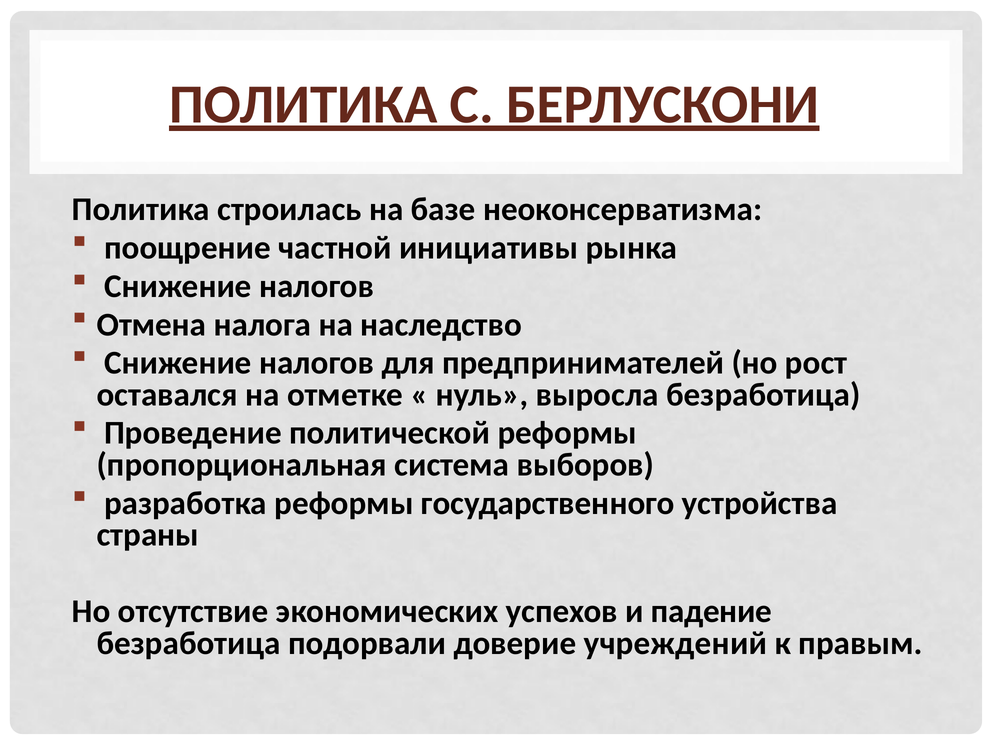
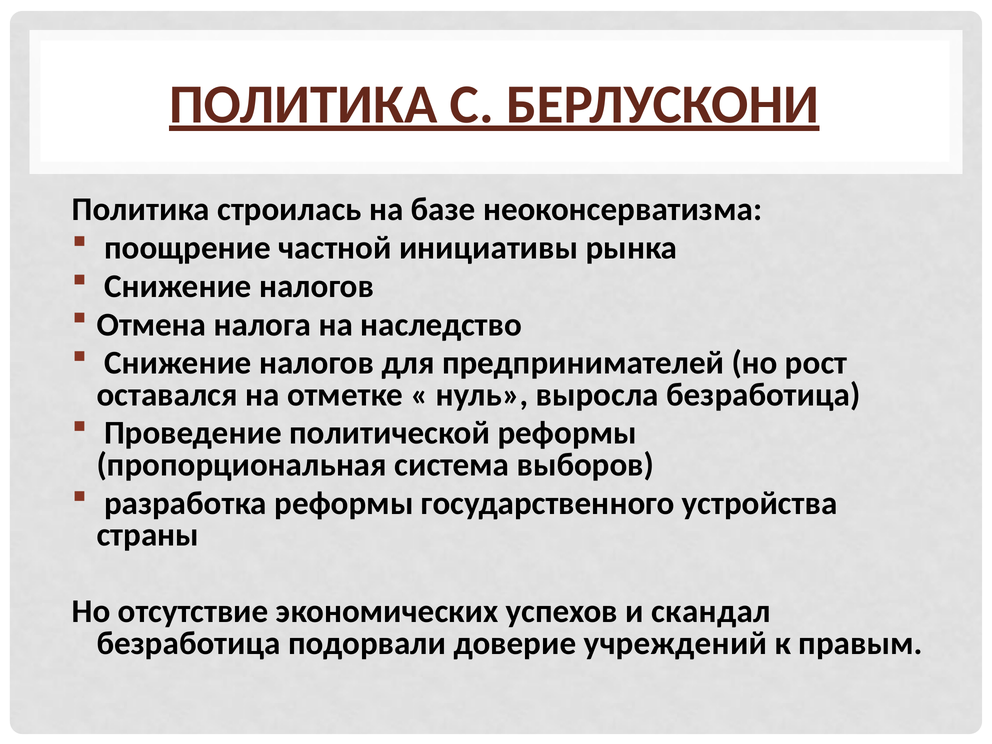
падение: падение -> скандал (711, 612)
